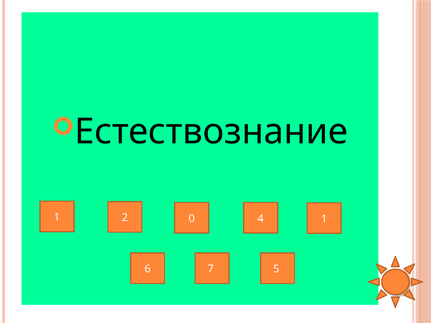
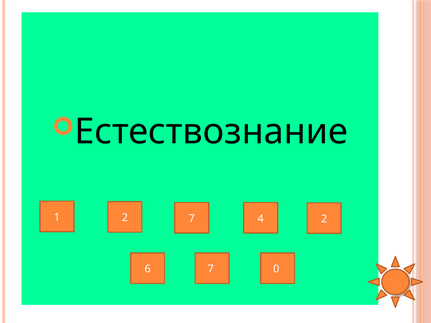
1 2 0: 0 -> 7 (192, 219)
4 1: 1 -> 2 (324, 219)
5: 5 -> 0 (276, 269)
